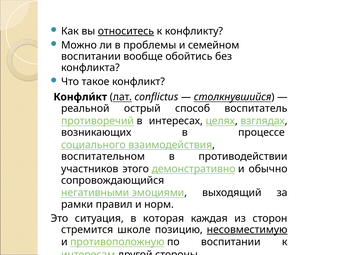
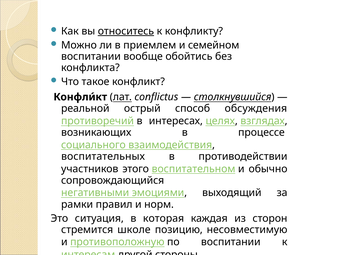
проблемы: проблемы -> приемлем (150, 45)
воспитатель: воспитатель -> обсуждения (256, 108)
воспитательном: воспитательном -> воспитательных (103, 156)
демонстративно: демонстративно -> воспитательном (194, 169)
несовместимую underline: present -> none (247, 230)
